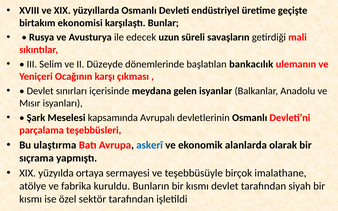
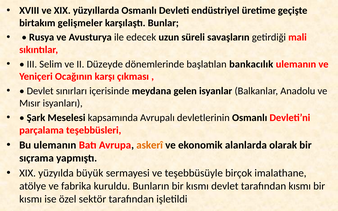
ekonomisi: ekonomisi -> gelişmeler (80, 23)
Bu ulaştırma: ulaştırma -> ulemanın (55, 145)
askerî colour: blue -> orange (150, 145)
ortaya: ortaya -> büyük (90, 173)
tarafından siyah: siyah -> kısmı (300, 186)
